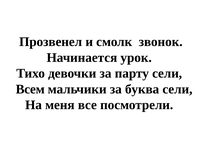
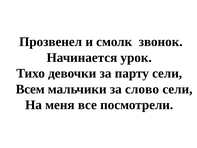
буква: буква -> слово (142, 89)
